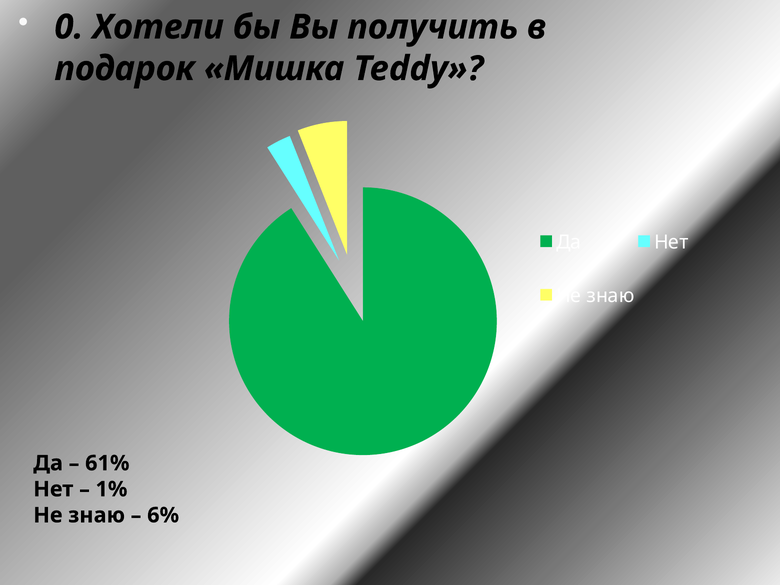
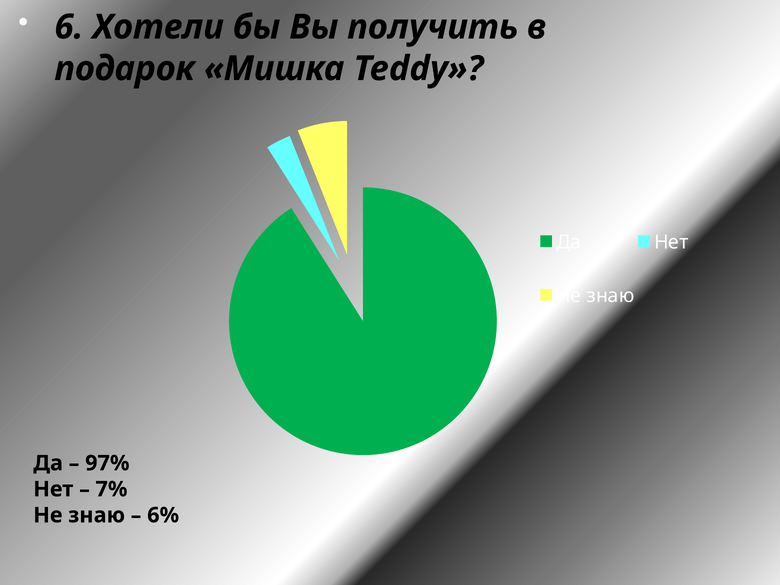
0: 0 -> 6 (69, 27)
61%: 61% -> 97% (107, 463)
1%: 1% -> 7% (111, 489)
